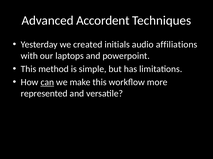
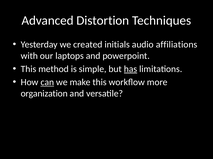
Accordent: Accordent -> Distortion (103, 21)
has underline: none -> present (131, 69)
represented: represented -> organization (44, 94)
